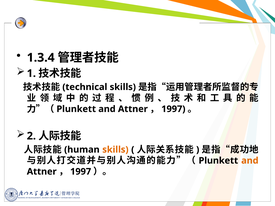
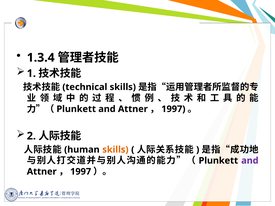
and colour: orange -> purple (250, 161)
